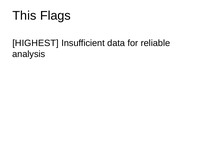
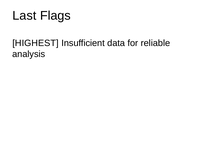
This: This -> Last (24, 16)
